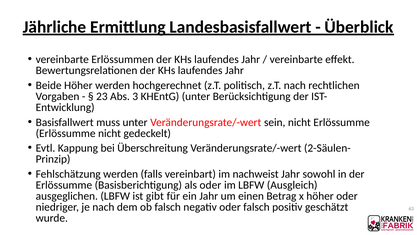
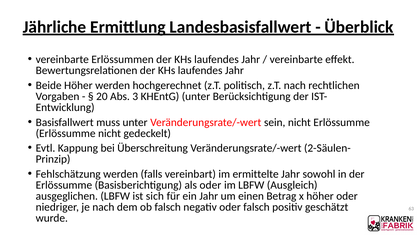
23: 23 -> 20 (102, 96)
nachweist: nachweist -> ermittelte (256, 174)
gibt: gibt -> sich (155, 196)
